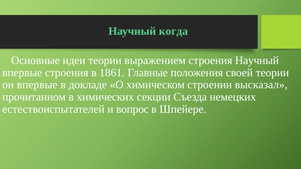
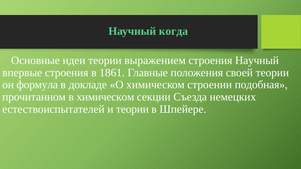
он впервые: впервые -> формула (37, 85)
высказал: высказал -> подобная (261, 85)
в химических: химических -> химическом (105, 97)
и вопрос: вопрос -> теории (132, 109)
